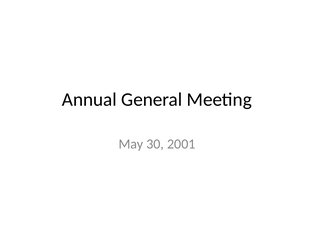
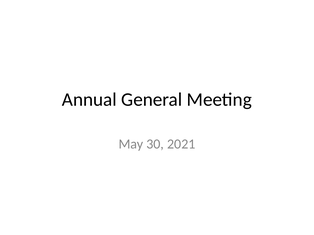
2001: 2001 -> 2021 (181, 144)
